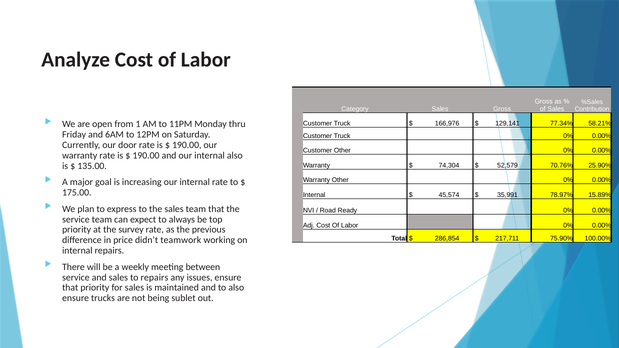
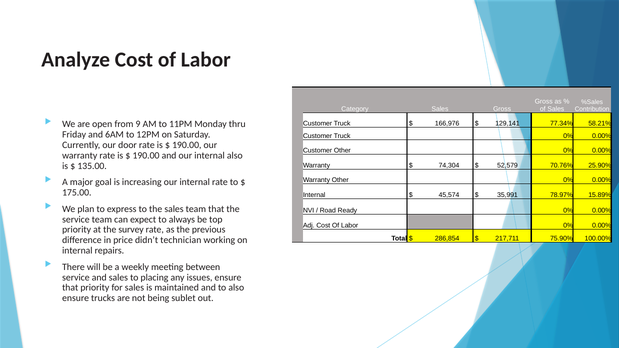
1: 1 -> 9 (138, 124)
teamwork: teamwork -> technician (181, 240)
to repairs: repairs -> placing (154, 277)
